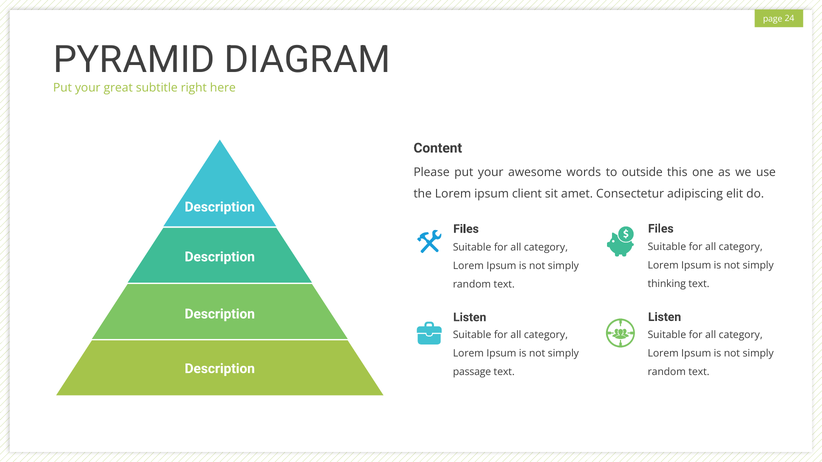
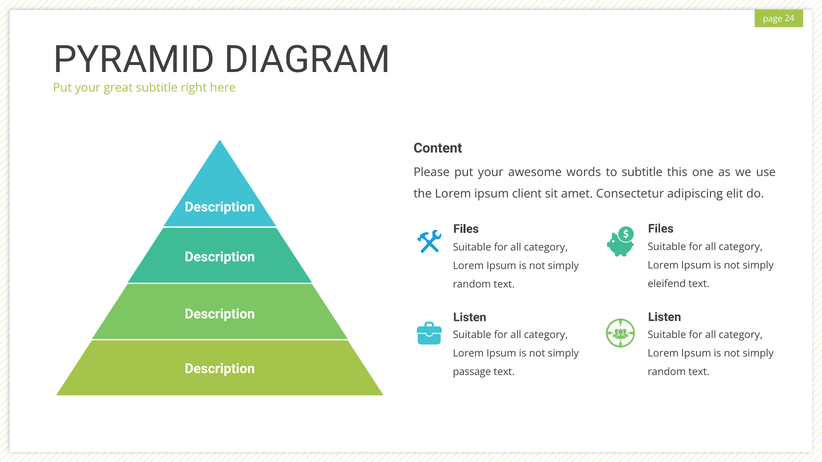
to outside: outside -> subtitle (642, 172)
thinking: thinking -> eleifend (667, 284)
